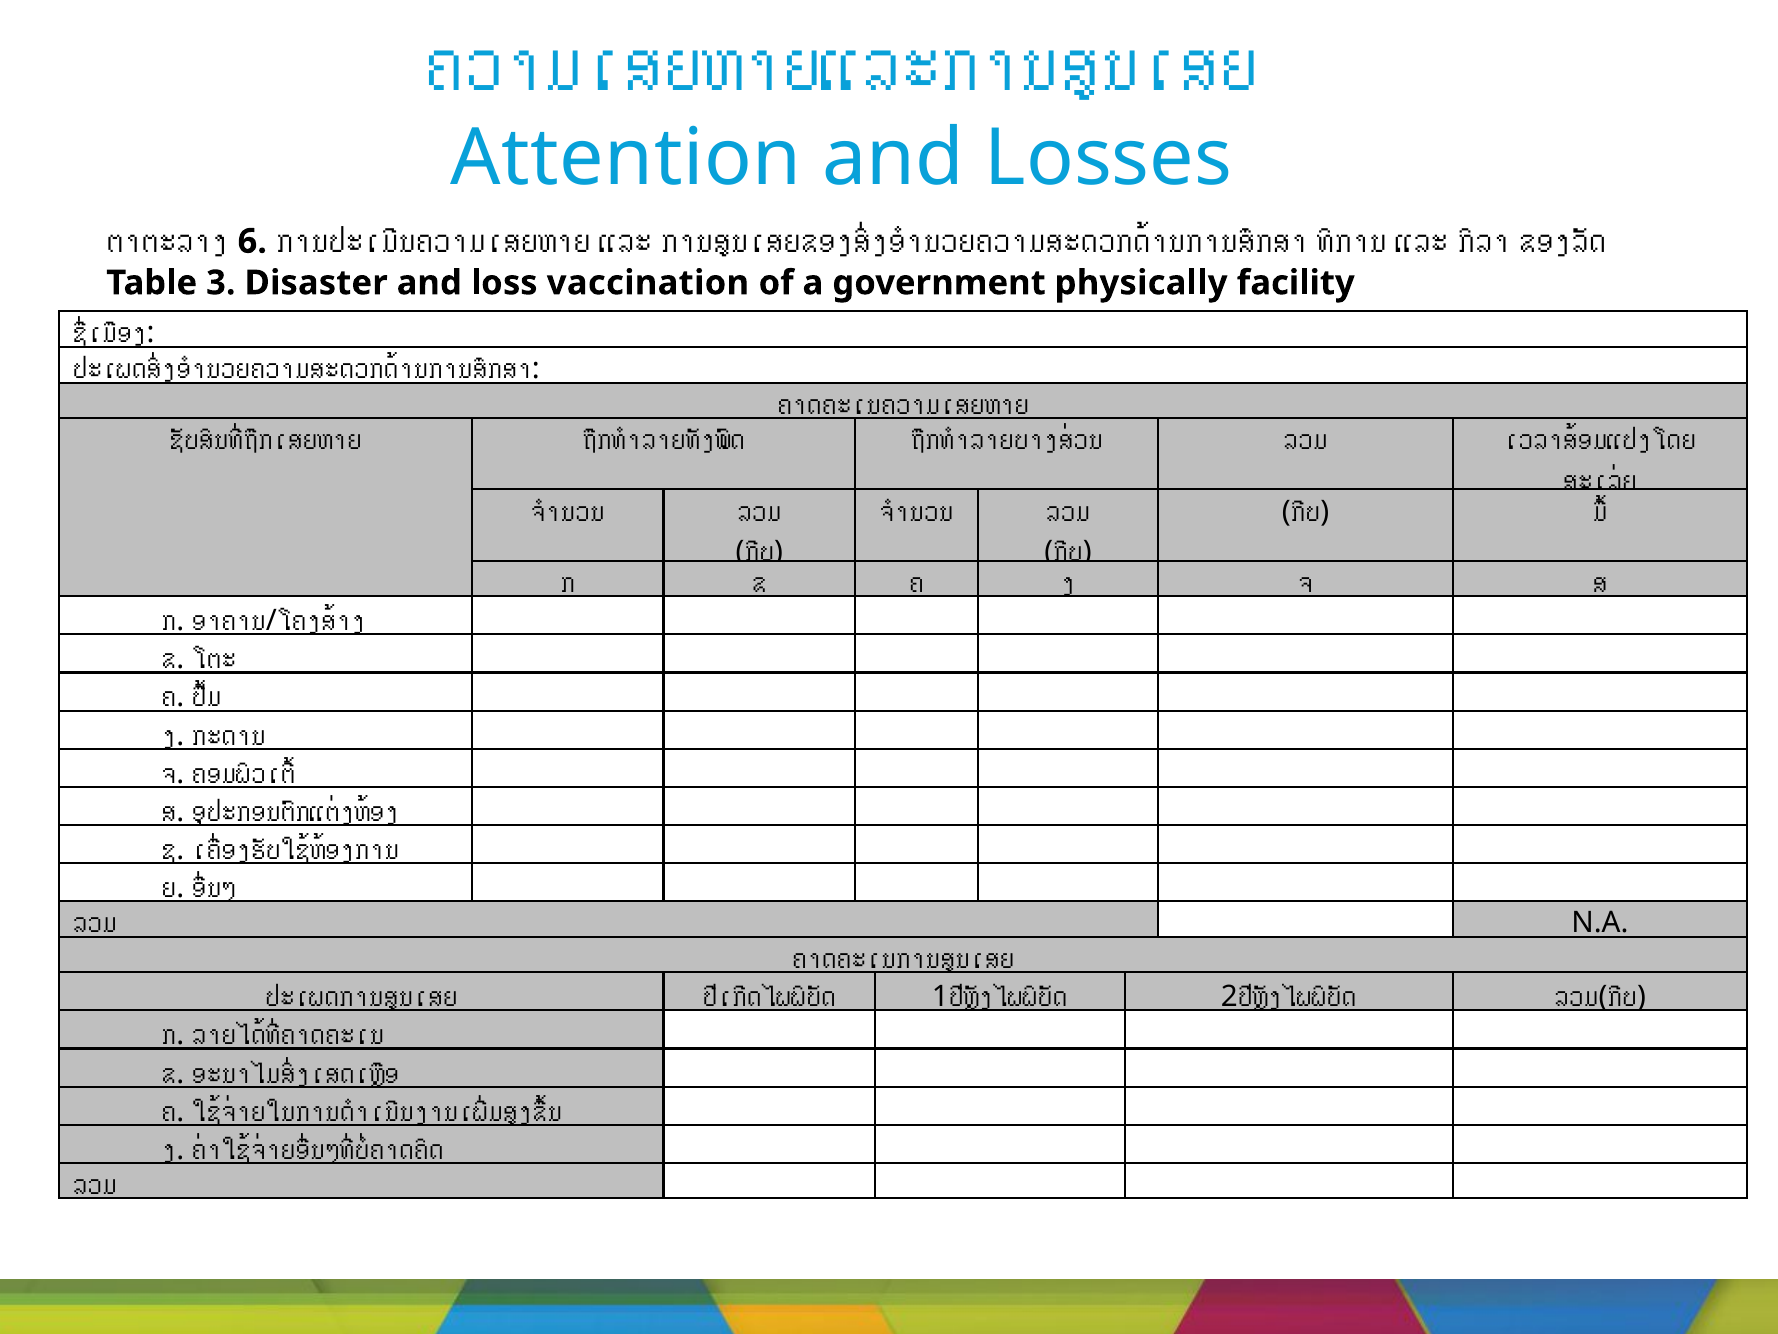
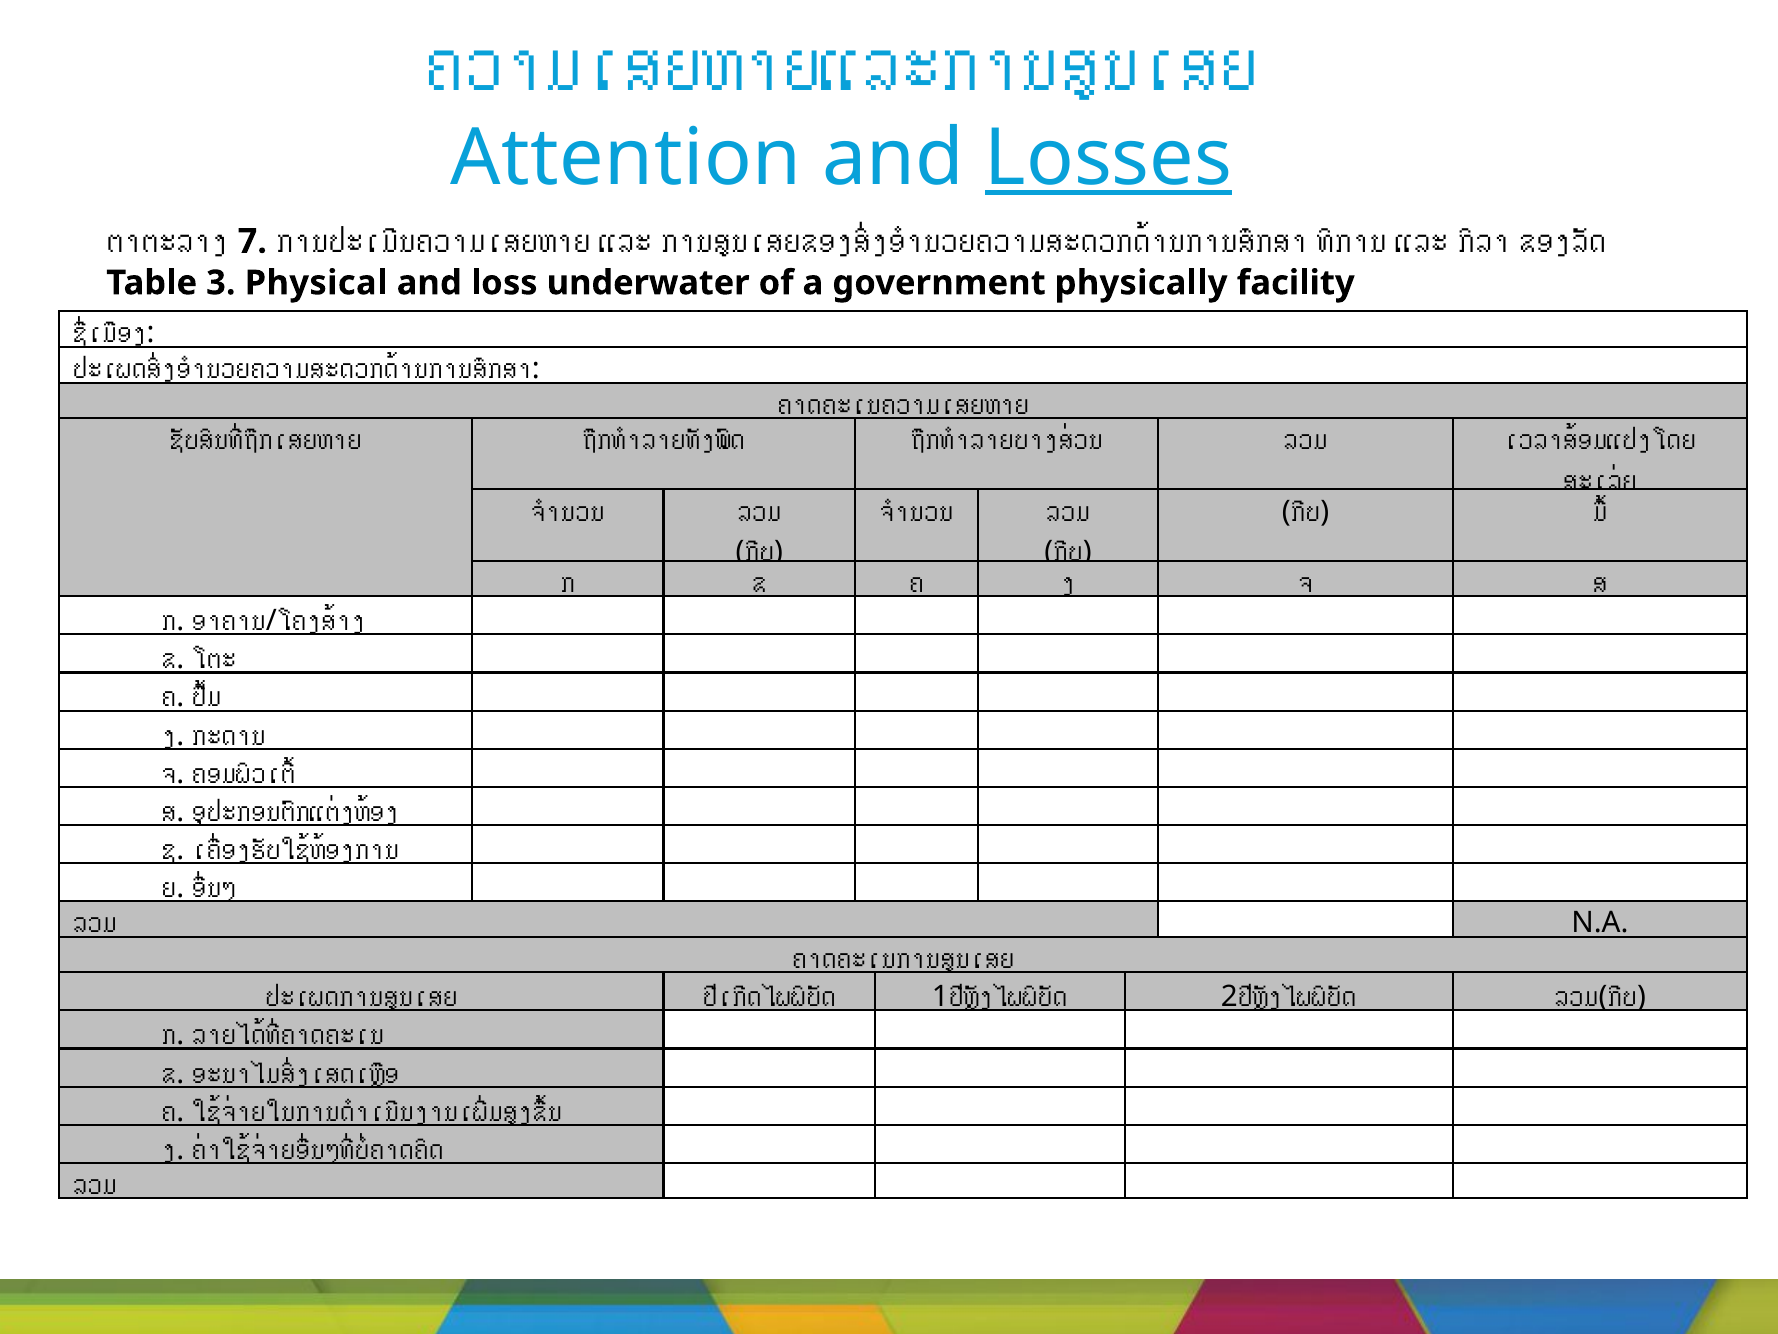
Losses underline: none -> present (1109, 159)
6: 6 -> 7 (252, 241)
Disaster: Disaster -> Physical (316, 283)
vaccination: vaccination -> underwater (648, 283)
